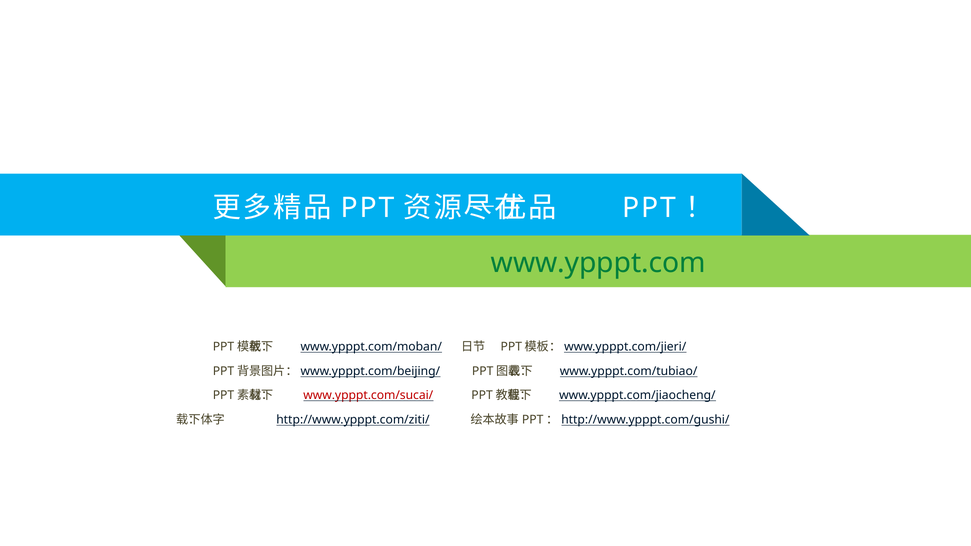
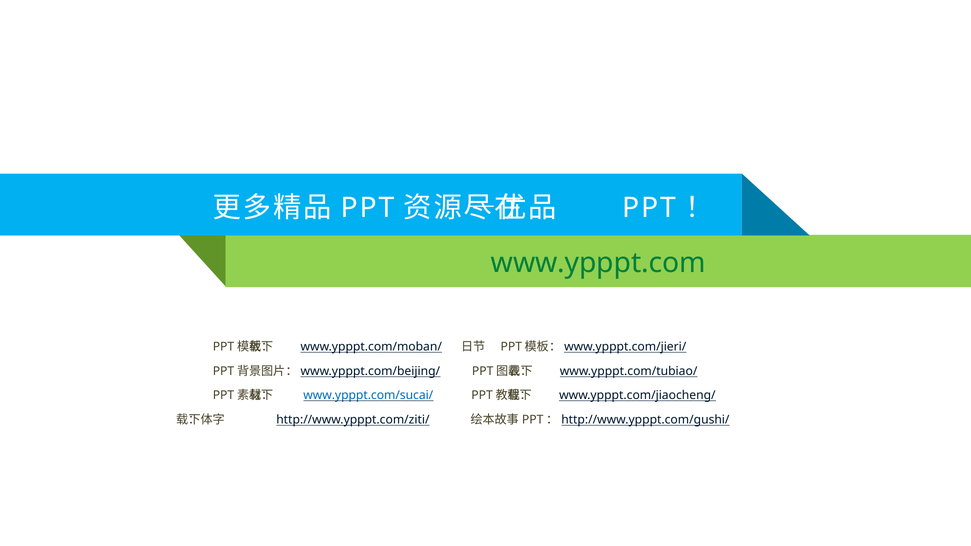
www.ypppt.com/sucai/ colour: red -> blue (368, 396)
